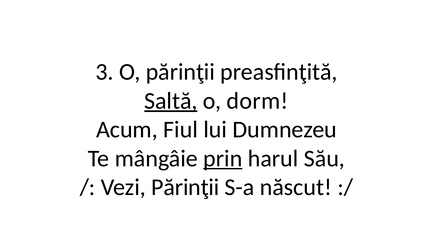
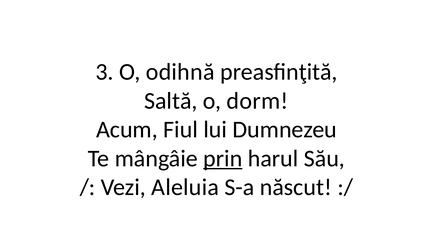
O părinţii: părinţii -> odihnă (180, 72)
Saltă underline: present -> none (171, 101)
Vezi Părinţii: Părinţii -> Aleluia (185, 188)
